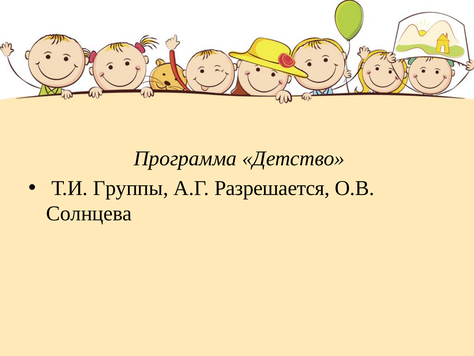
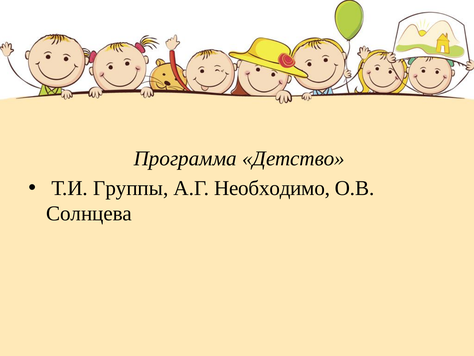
Разрешается: Разрешается -> Необходимо (272, 188)
